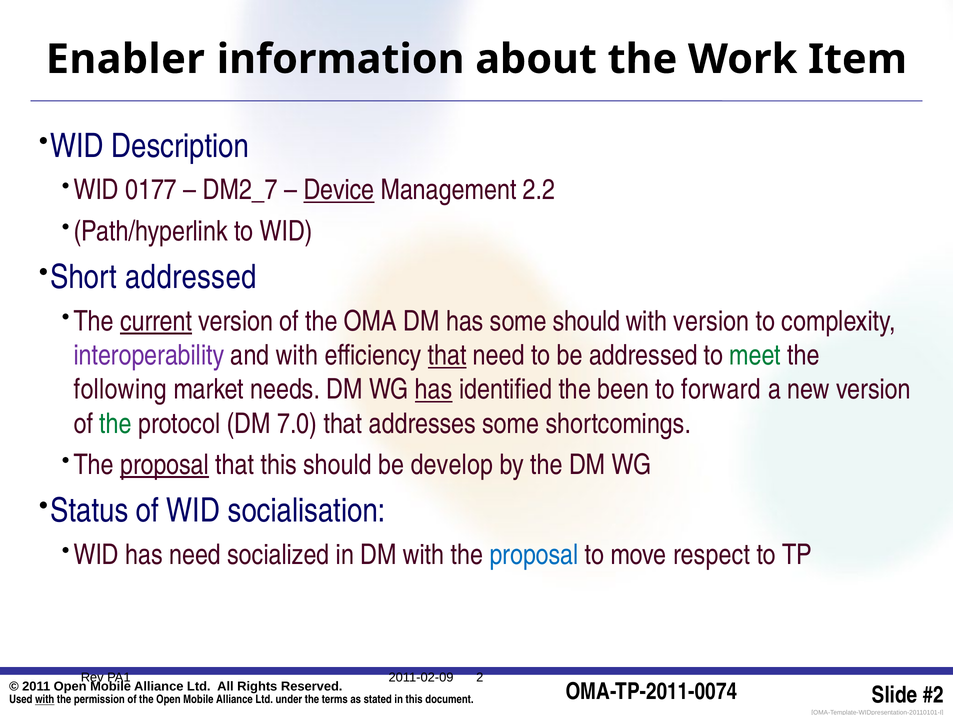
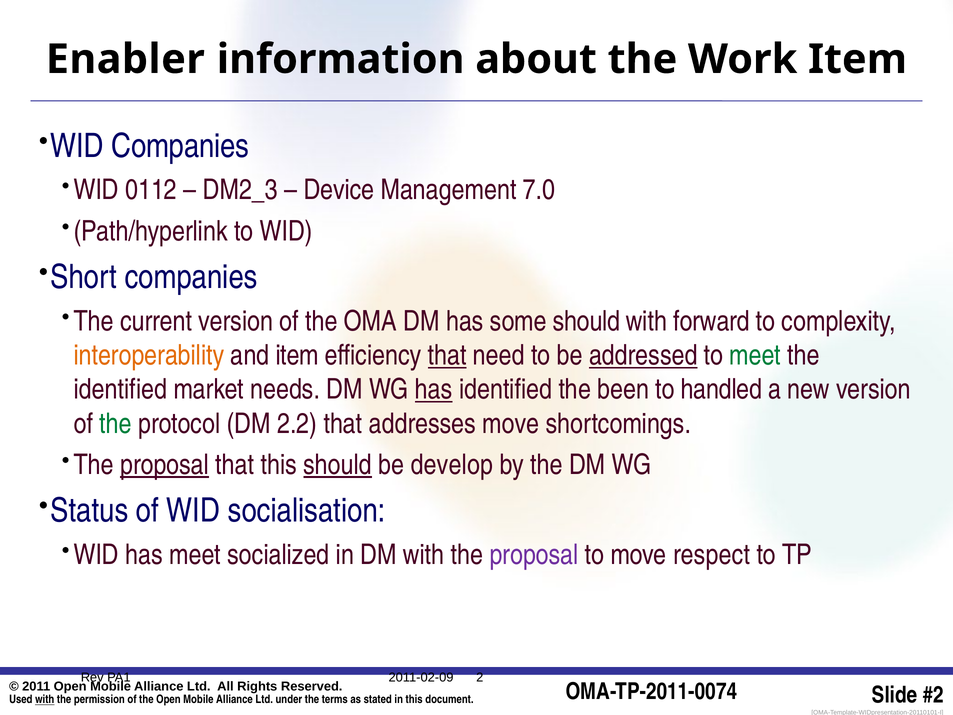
WID Description: Description -> Companies (180, 146)
0177: 0177 -> 0112 (151, 190)
DM2_7: DM2_7 -> DM2_3 (240, 190)
Device underline: present -> none (339, 190)
2.2: 2.2 -> 7.0 (539, 190)
Short addressed: addressed -> companies (191, 277)
current underline: present -> none (156, 321)
with version: version -> forward (712, 321)
interoperability colour: purple -> orange (149, 355)
and with: with -> item (297, 355)
addressed underline: none -> present (643, 355)
following: following -> identified (120, 389)
forward: forward -> handled (721, 389)
7.0: 7.0 -> 2.2 (297, 424)
addresses some: some -> move (511, 424)
should underline: none -> present (338, 465)
has need: need -> meet (195, 555)
proposal colour: blue -> purple (534, 555)
